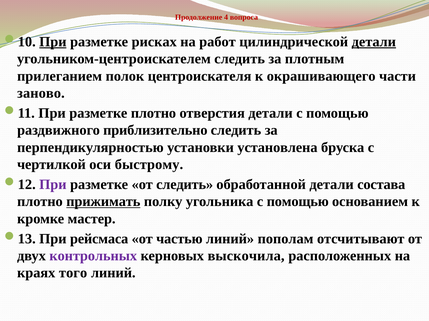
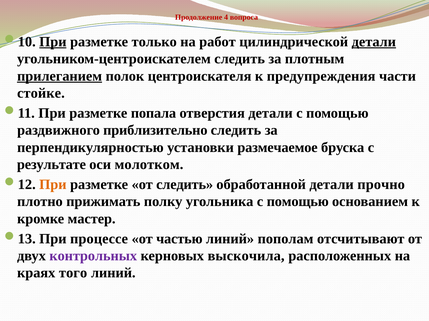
рисках: рисках -> только (154, 42)
прилеганием underline: none -> present (60, 76)
окрашивающего: окрашивающего -> предупреждения (321, 76)
заново: заново -> стойке (41, 93)
разметке плотно: плотно -> попала (153, 113)
установлена: установлена -> размечаемое (278, 148)
чертилкой: чертилкой -> результате (51, 165)
быстрому: быстрому -> молотком (149, 165)
При colour: purple -> orange (53, 185)
состава: состава -> прочно (381, 185)
прижимать underline: present -> none (103, 202)
рейсмаса: рейсмаса -> процессе (99, 239)
